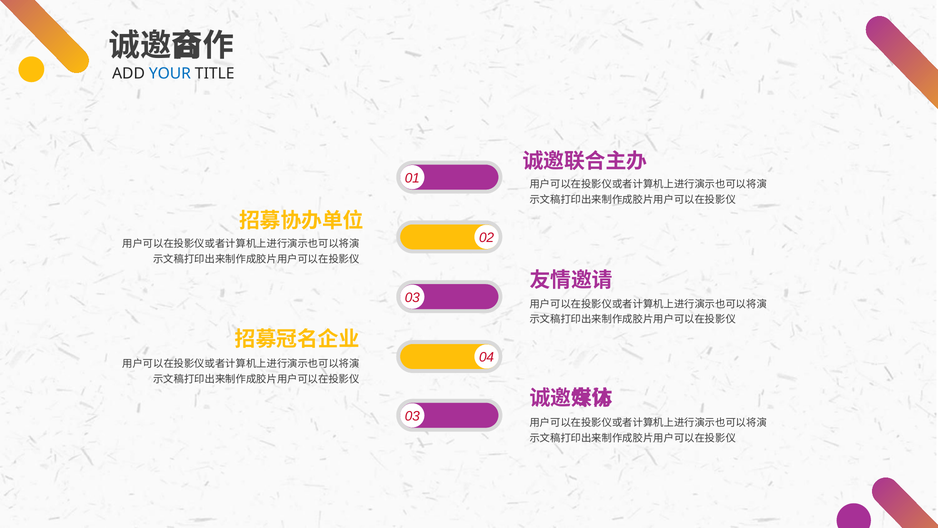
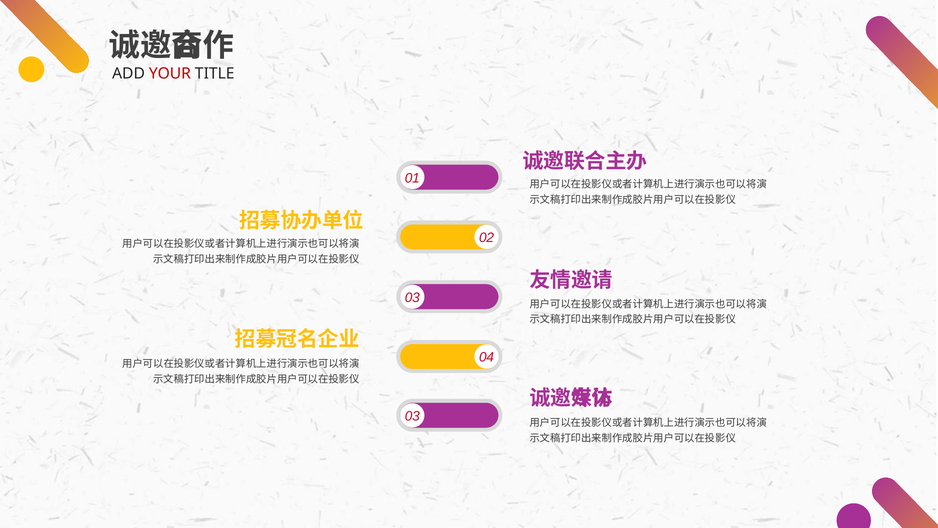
YOUR colour: blue -> red (170, 73)
